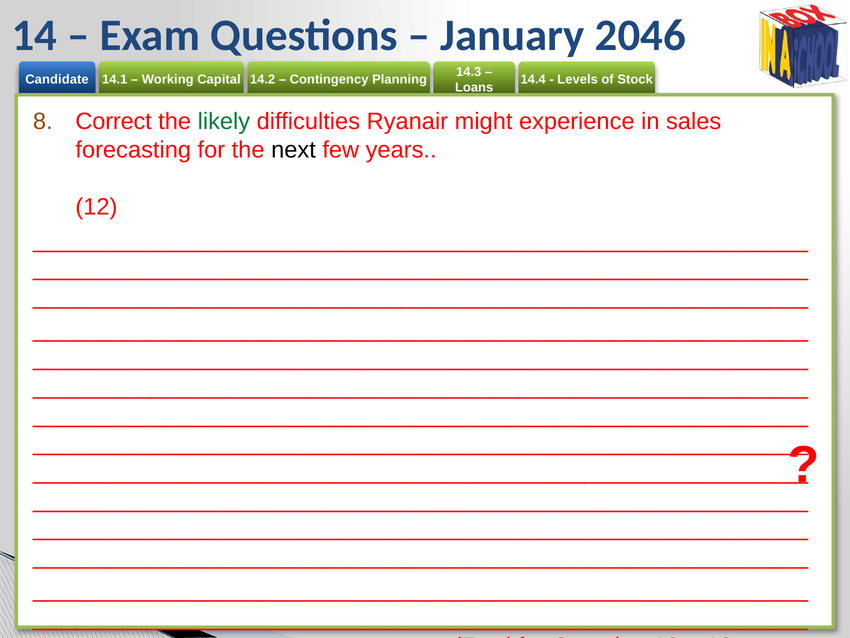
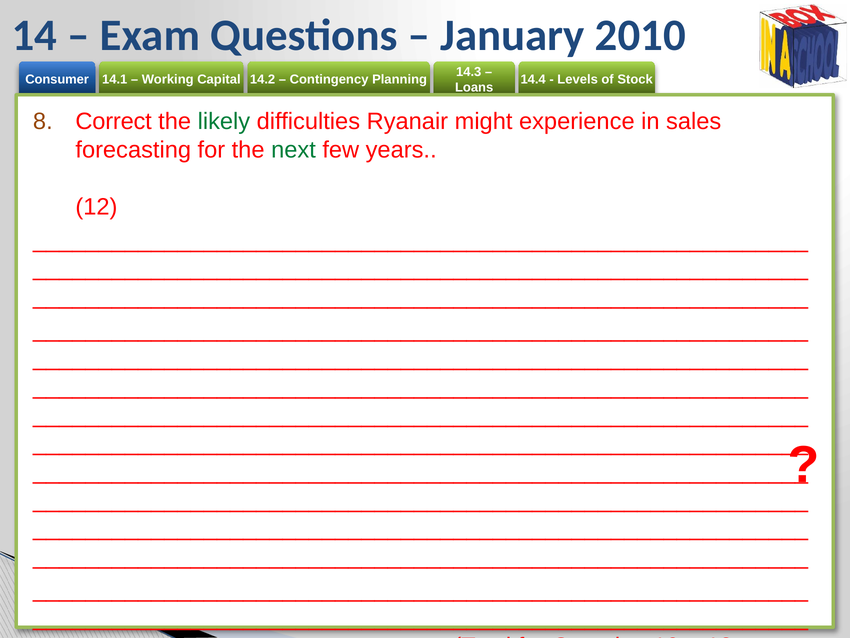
2046: 2046 -> 2010 (640, 35)
Candidate: Candidate -> Consumer (57, 80)
next colour: black -> green (294, 150)
